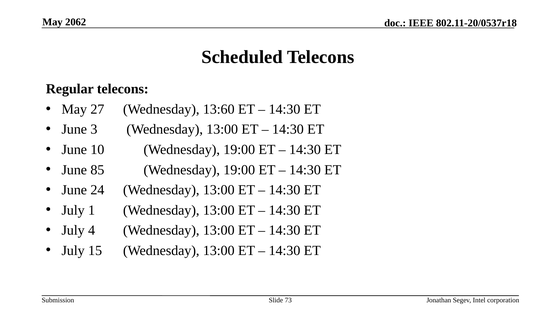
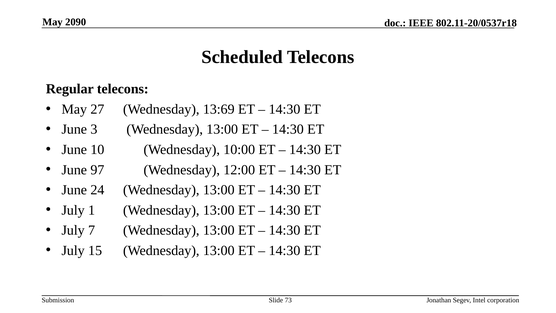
2062: 2062 -> 2090 (76, 22)
13:60: 13:60 -> 13:69 (219, 109)
10 Wednesday 19:00: 19:00 -> 10:00 (239, 149)
85: 85 -> 97 (97, 170)
19:00: 19:00 -> 12:00 (239, 170)
4: 4 -> 7 (92, 230)
